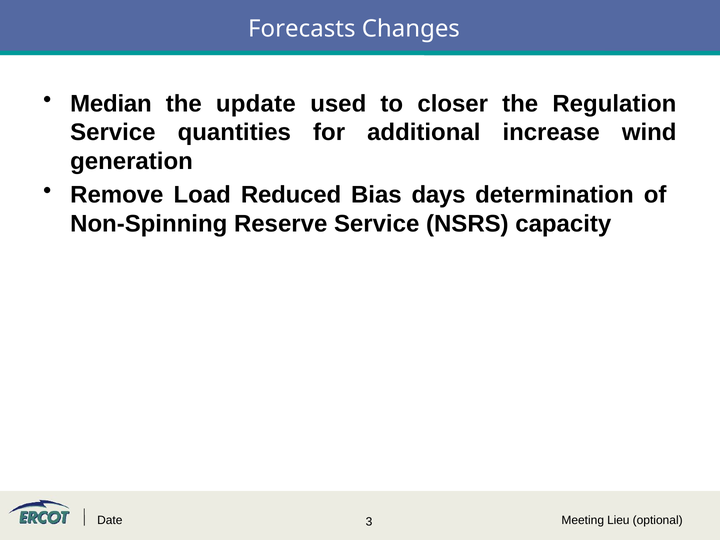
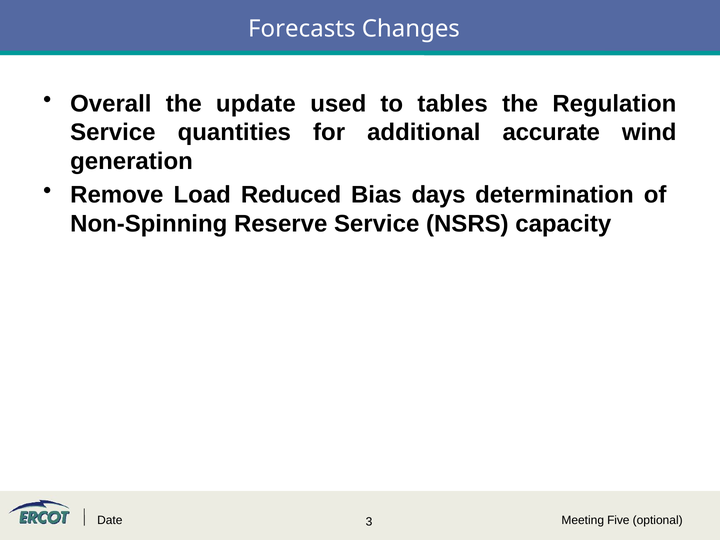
Median: Median -> Overall (111, 104)
closer: closer -> tables (453, 104)
increase: increase -> accurate (551, 132)
Lieu: Lieu -> Five (618, 520)
